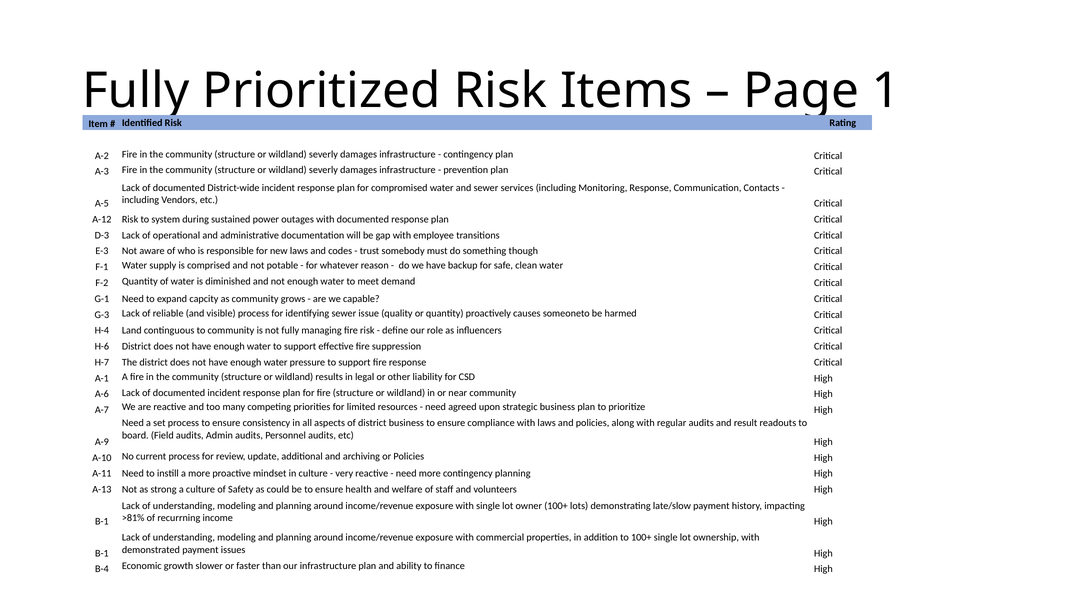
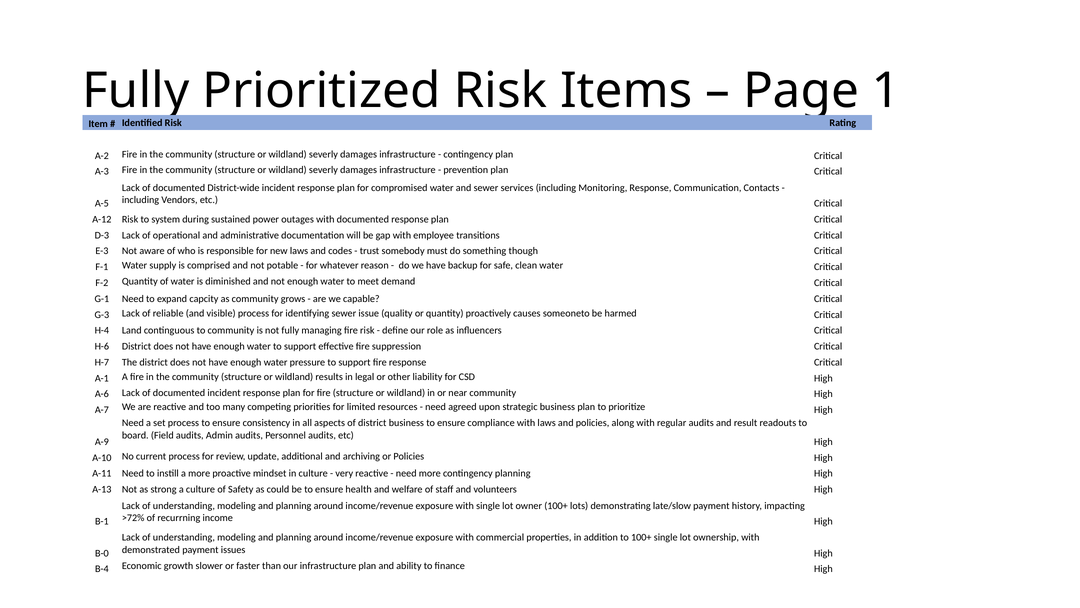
>81%: >81% -> >72% (133, 518)
B-1: B-1 -> B-0 (102, 553)
